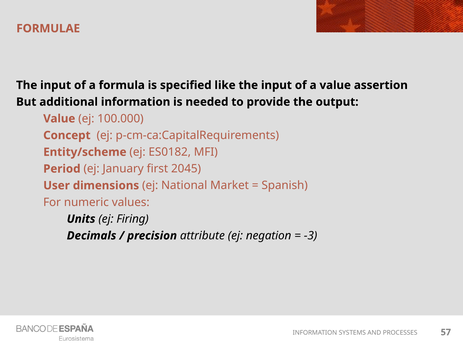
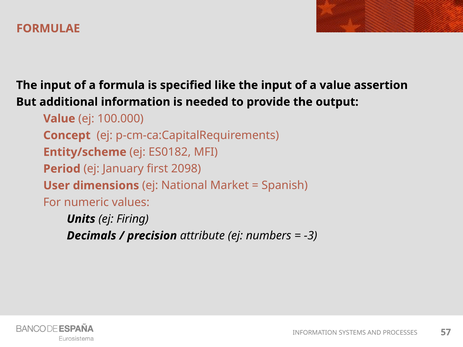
2045: 2045 -> 2098 (186, 169)
negation: negation -> numbers (269, 236)
